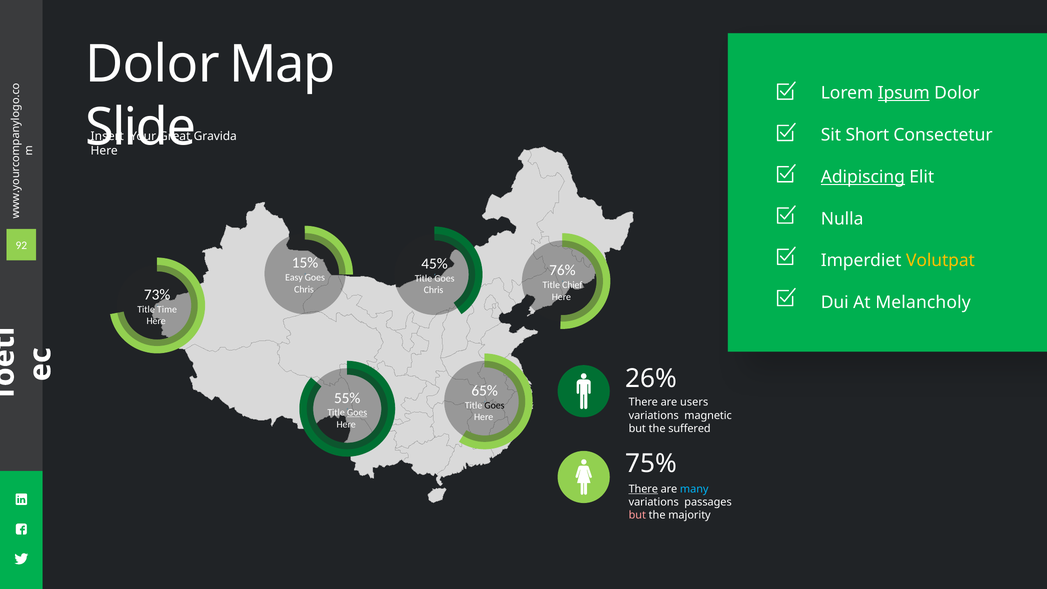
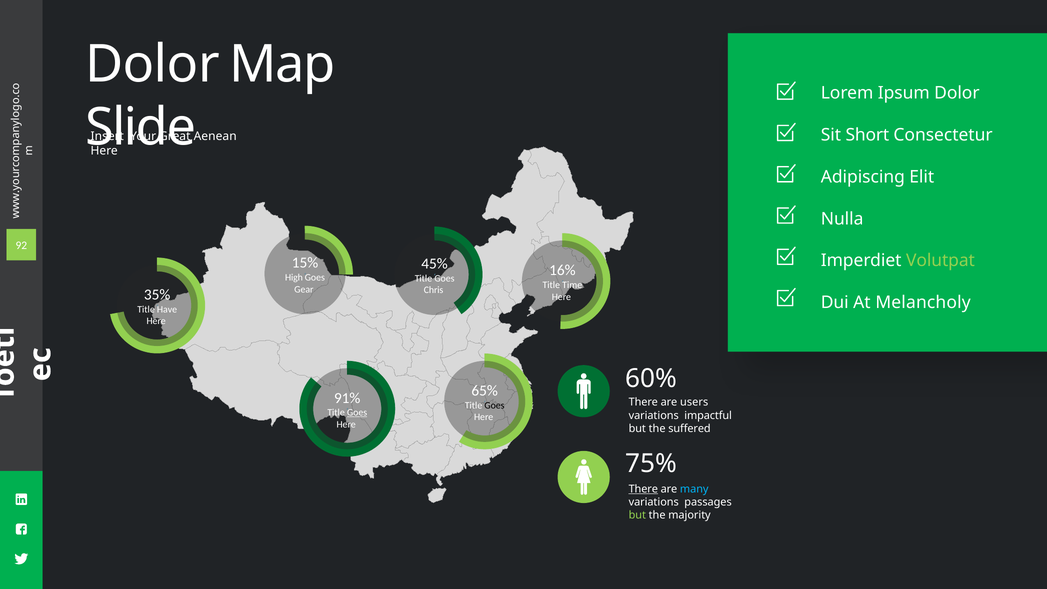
Ipsum underline: present -> none (904, 93)
Gravida: Gravida -> Aenean (215, 136)
Adipiscing underline: present -> none (863, 177)
Volutpat colour: yellow -> light green (940, 261)
76%: 76% -> 16% (562, 270)
Easy: Easy -> High (294, 278)
Chief: Chief -> Time (572, 285)
Chris: Chris -> Gear (304, 289)
73%: 73% -> 35% (157, 295)
Time: Time -> Have (167, 309)
26%: 26% -> 60% (651, 378)
55%: 55% -> 91% (347, 398)
magnetic: magnetic -> impactful (708, 415)
but colour: pink -> light green (637, 515)
